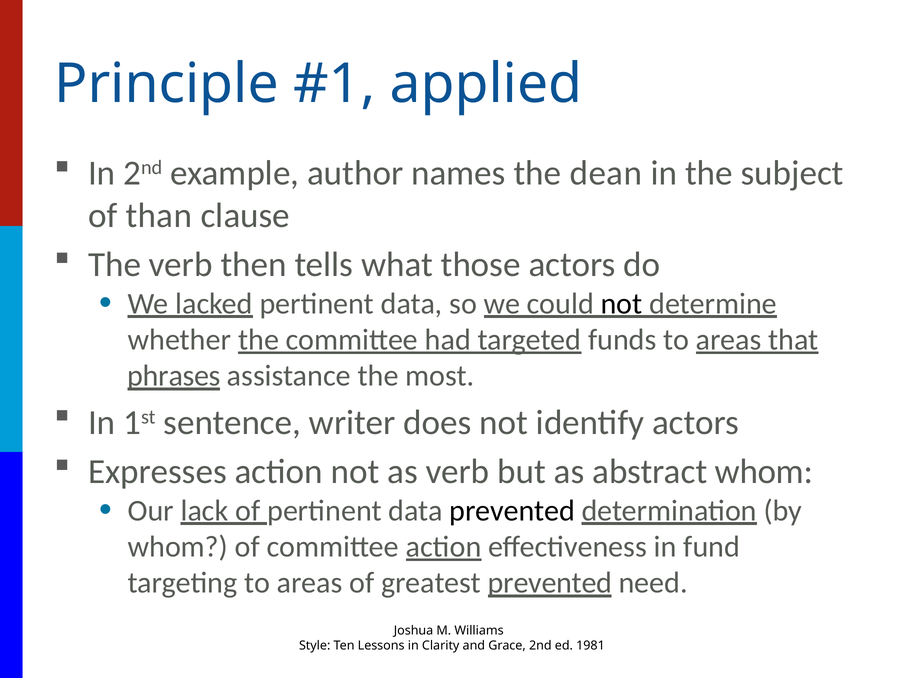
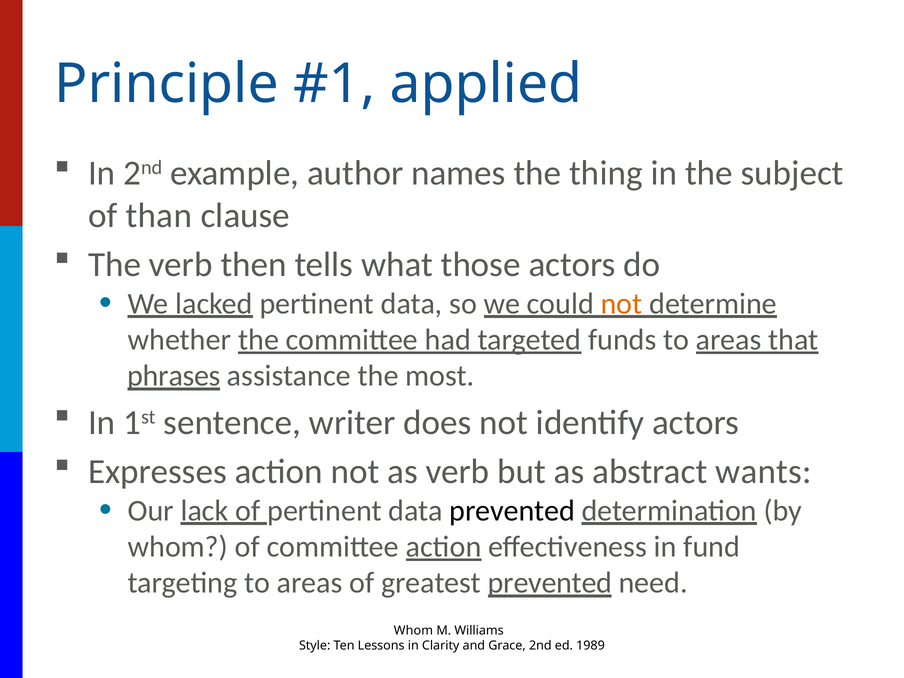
dean: dean -> thing (606, 173)
not colour: black -> orange (622, 304)
abstract whom: whom -> wants (764, 472)
Joshua: Joshua -> Whom (413, 631)
1981: 1981 -> 1989 (591, 646)
